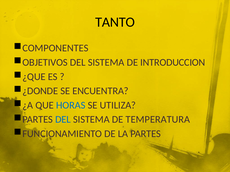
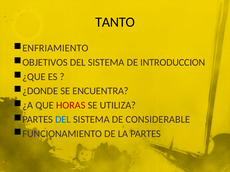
COMPONENTES: COMPONENTES -> ENFRIAMIENTO (55, 48)
HORAS colour: blue -> red (71, 105)
TEMPERATURA: TEMPERATURA -> CONSIDERABLE (158, 120)
